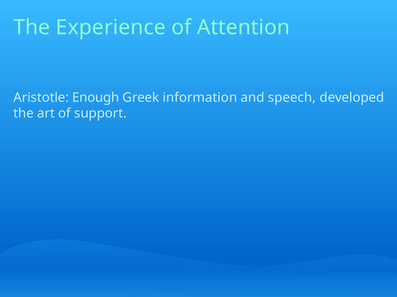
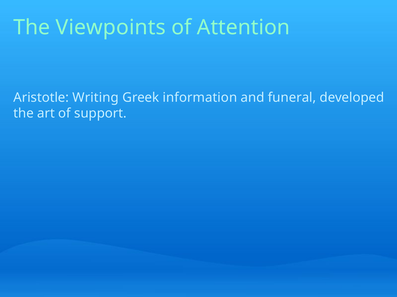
Experience: Experience -> Viewpoints (111, 28)
Enough: Enough -> Writing (96, 98)
speech: speech -> funeral (292, 98)
